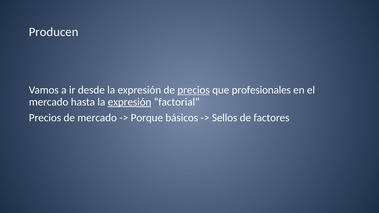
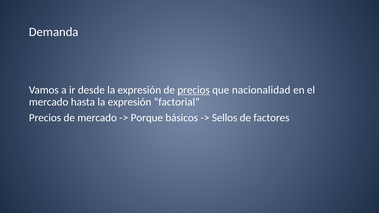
Producen: Producen -> Demanda (54, 32)
profesionales: profesionales -> nacionalidad (261, 90)
expresión underline: present -> none (130, 102)
